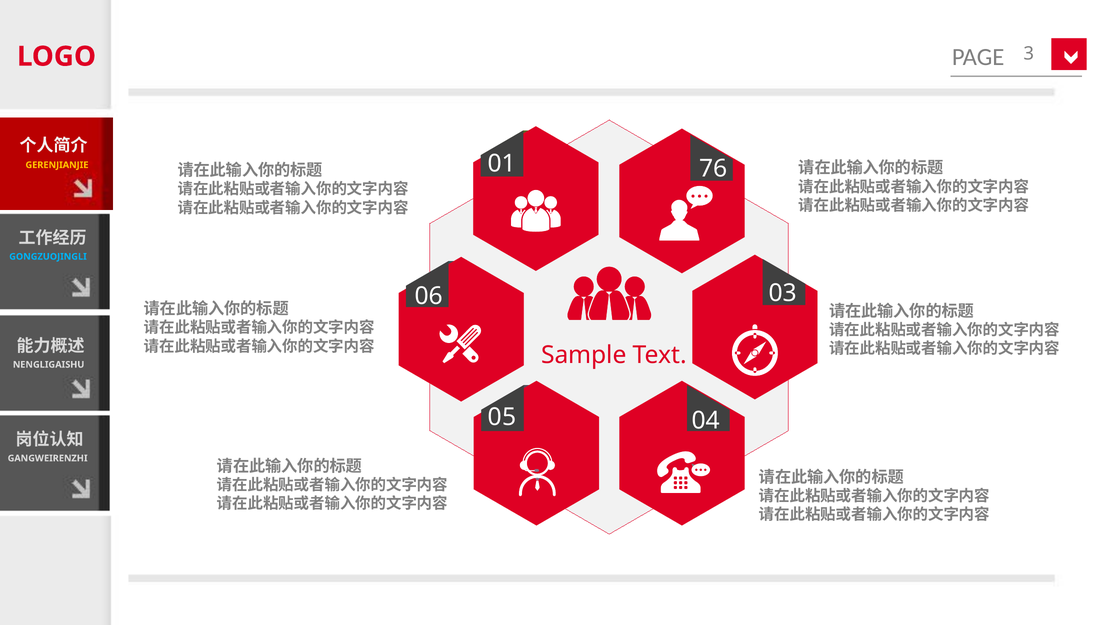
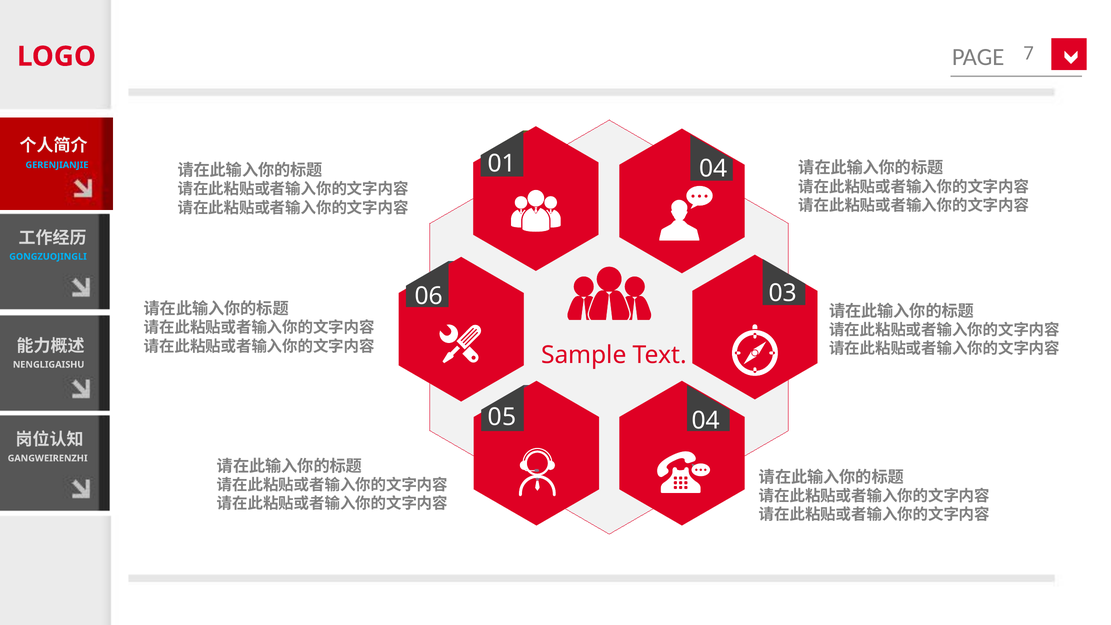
3: 3 -> 7 (1029, 54)
01 76: 76 -> 04 (713, 168)
GERENJIANJIE colour: yellow -> light blue (57, 165)
